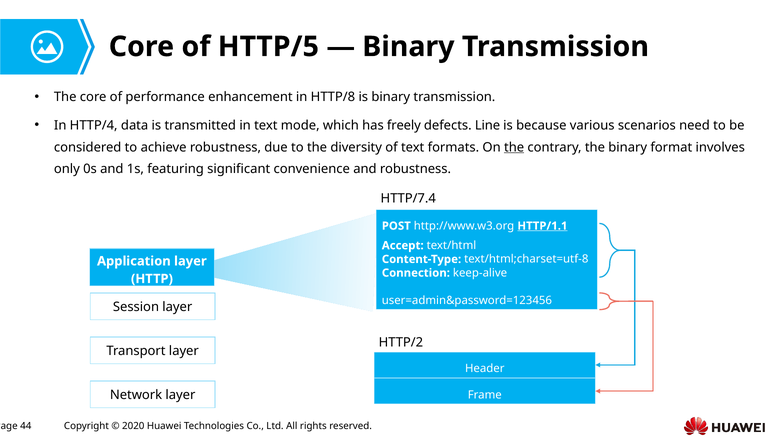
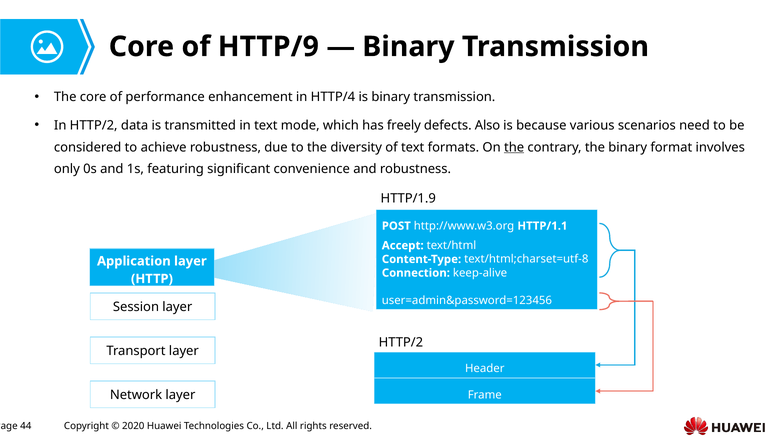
HTTP/5: HTTP/5 -> HTTP/9 (268, 47)
HTTP/8: HTTP/8 -> HTTP/4 (333, 97)
In HTTP/4: HTTP/4 -> HTTP/2 (94, 125)
Line: Line -> Also (488, 125)
HTTP/7.4: HTTP/7.4 -> HTTP/1.9 (408, 198)
HTTP/1.1 underline: present -> none (542, 226)
